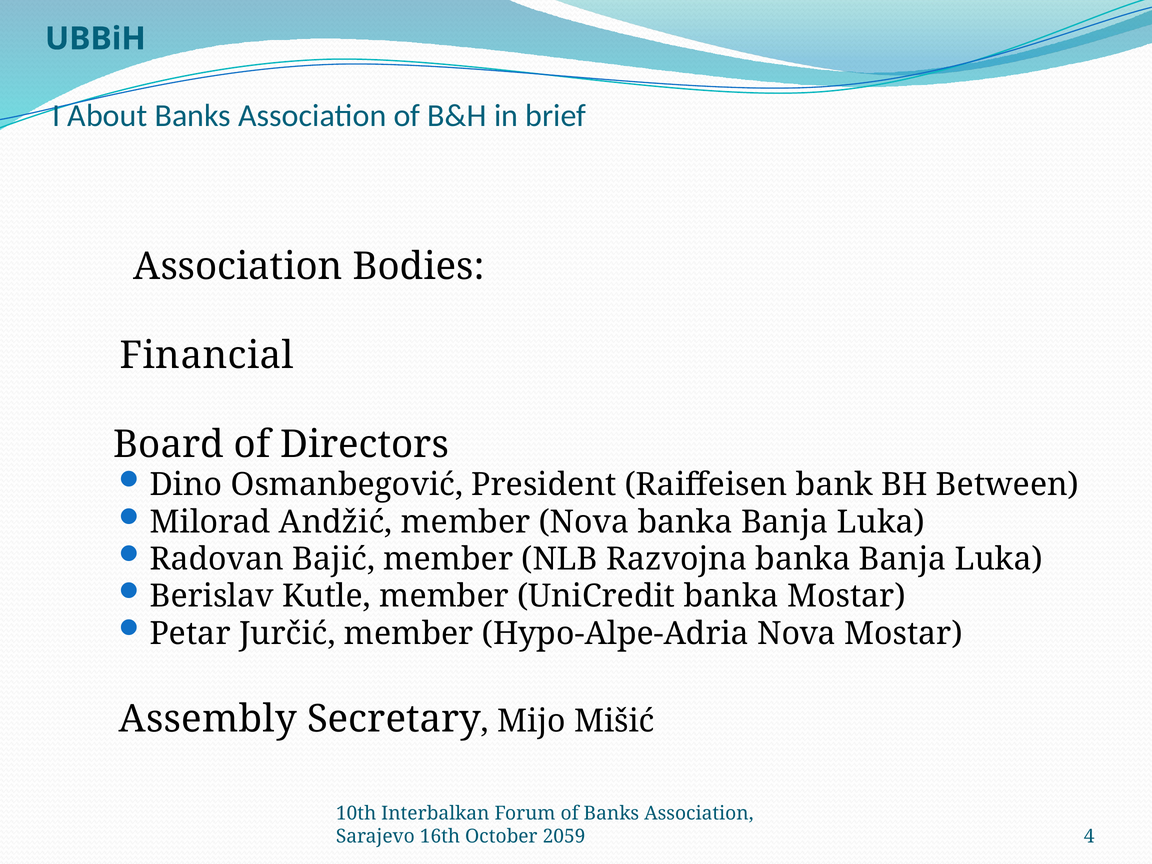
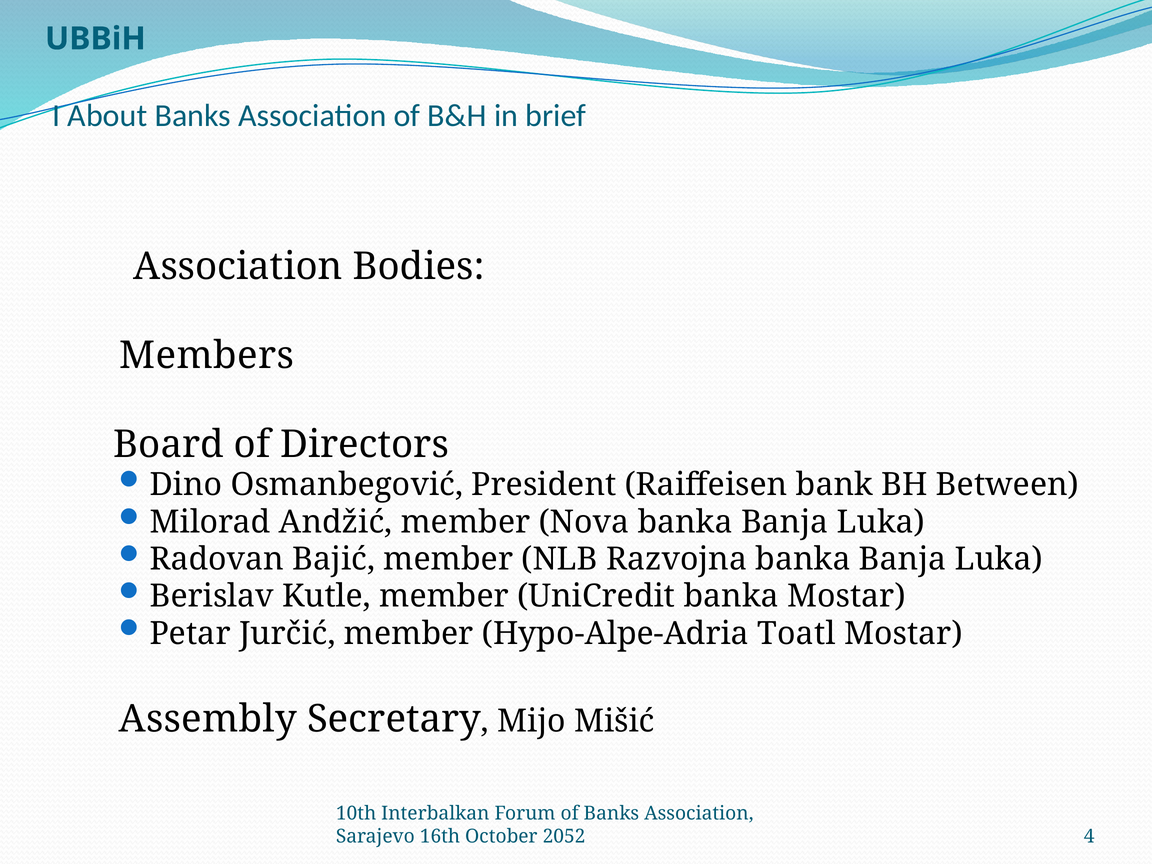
Financial: Financial -> Members (207, 355)
Hypo-Alpe-Adria Nova: Nova -> Toatl (796, 633)
2059: 2059 -> 2052 (564, 837)
